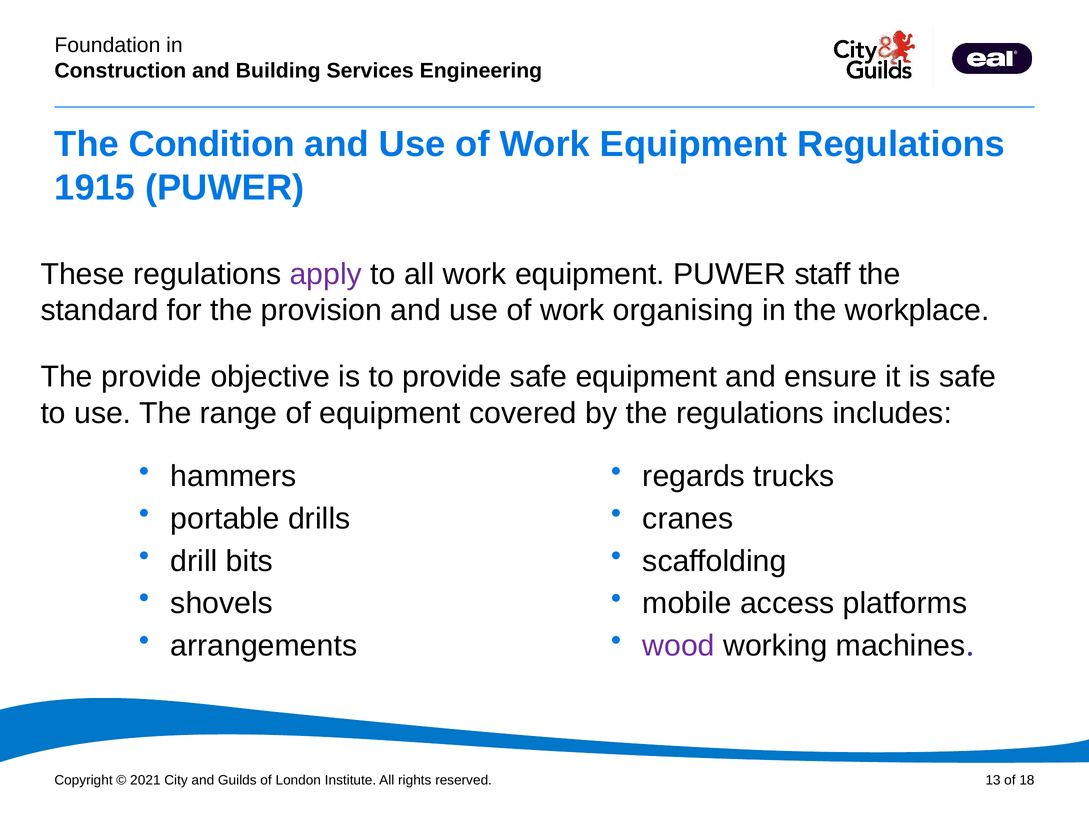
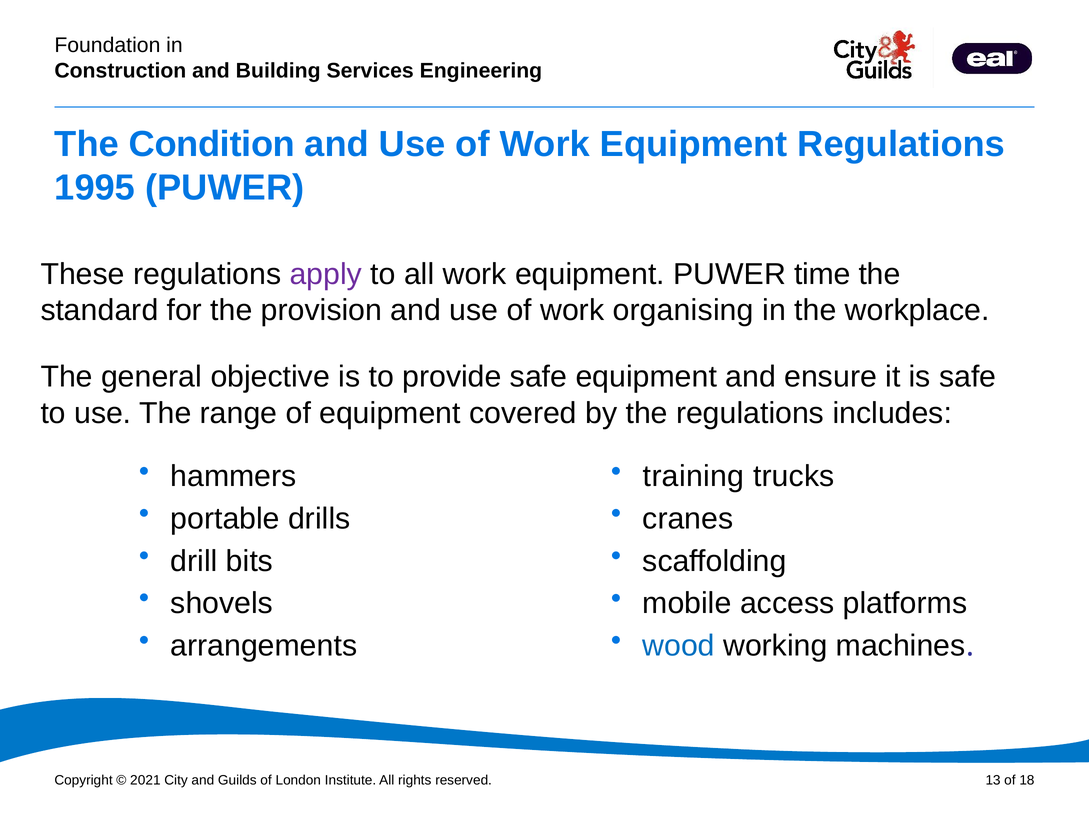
1915: 1915 -> 1995 (95, 188)
staff: staff -> time (822, 274)
The provide: provide -> general (152, 377)
regards: regards -> training (694, 477)
wood colour: purple -> blue (679, 646)
